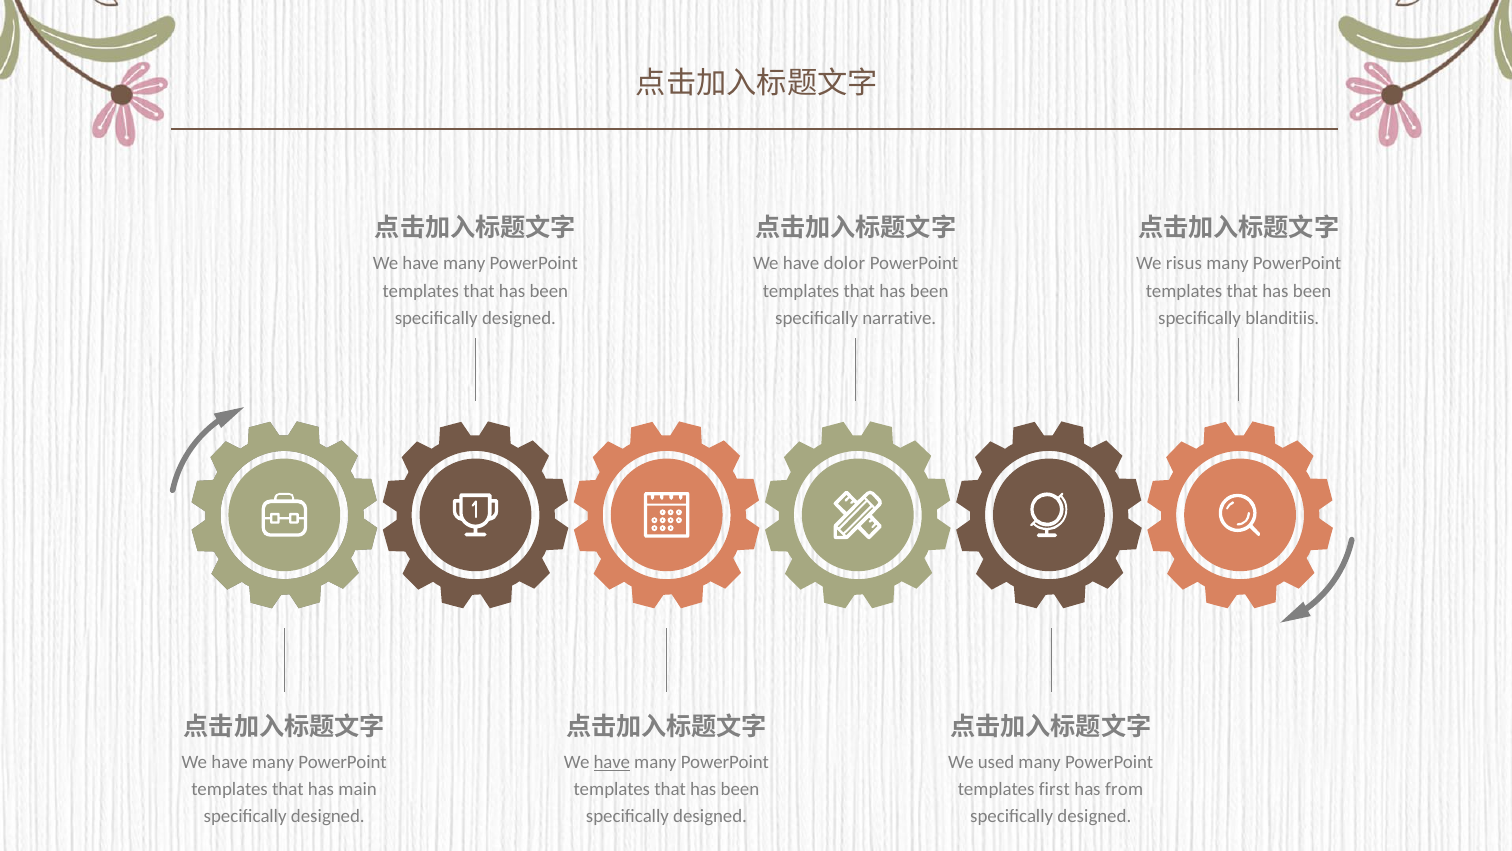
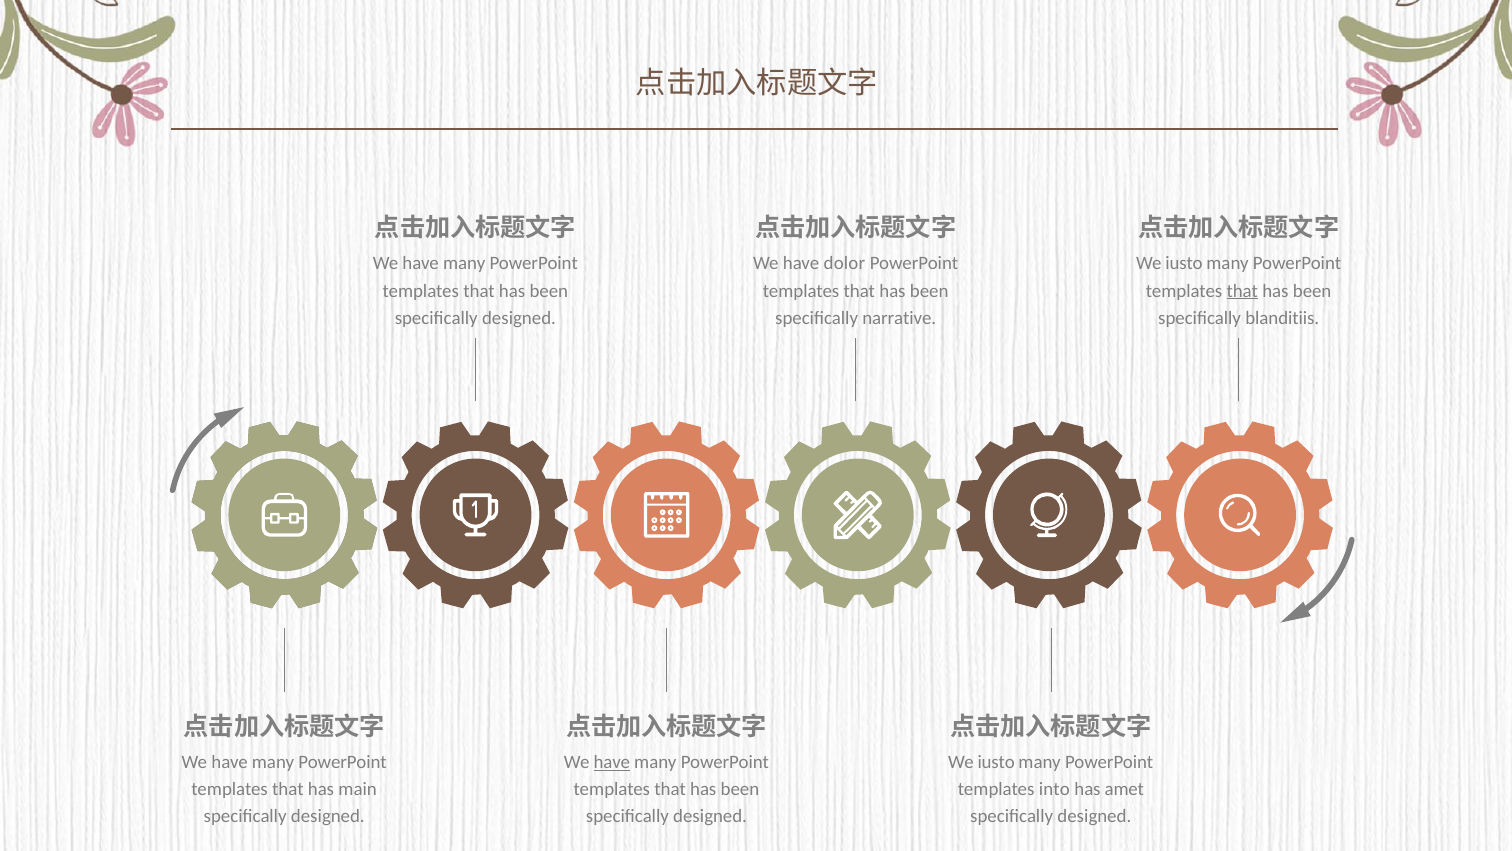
risus: risus -> iusto (1184, 264)
that underline: none -> present (1242, 291)
used: used -> iusto (996, 762)
first: first -> into (1054, 789)
from: from -> amet (1124, 789)
